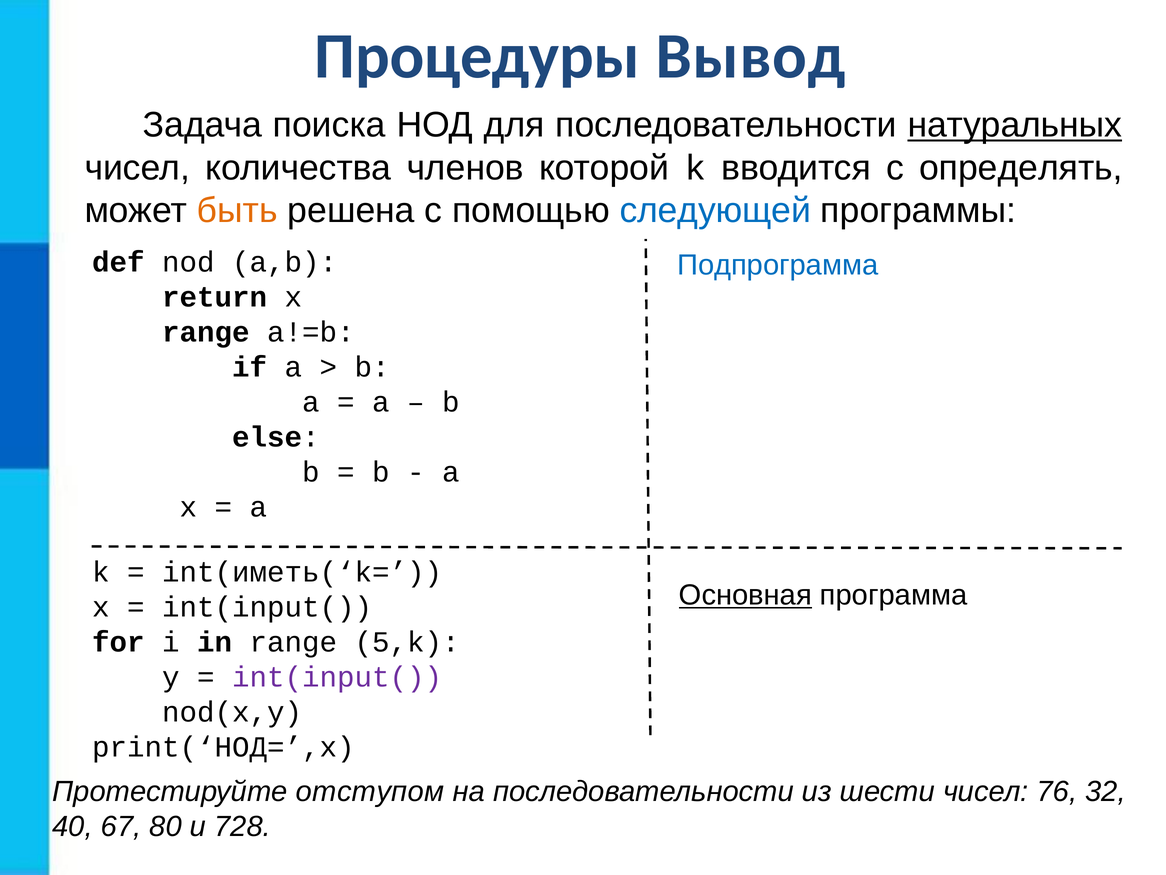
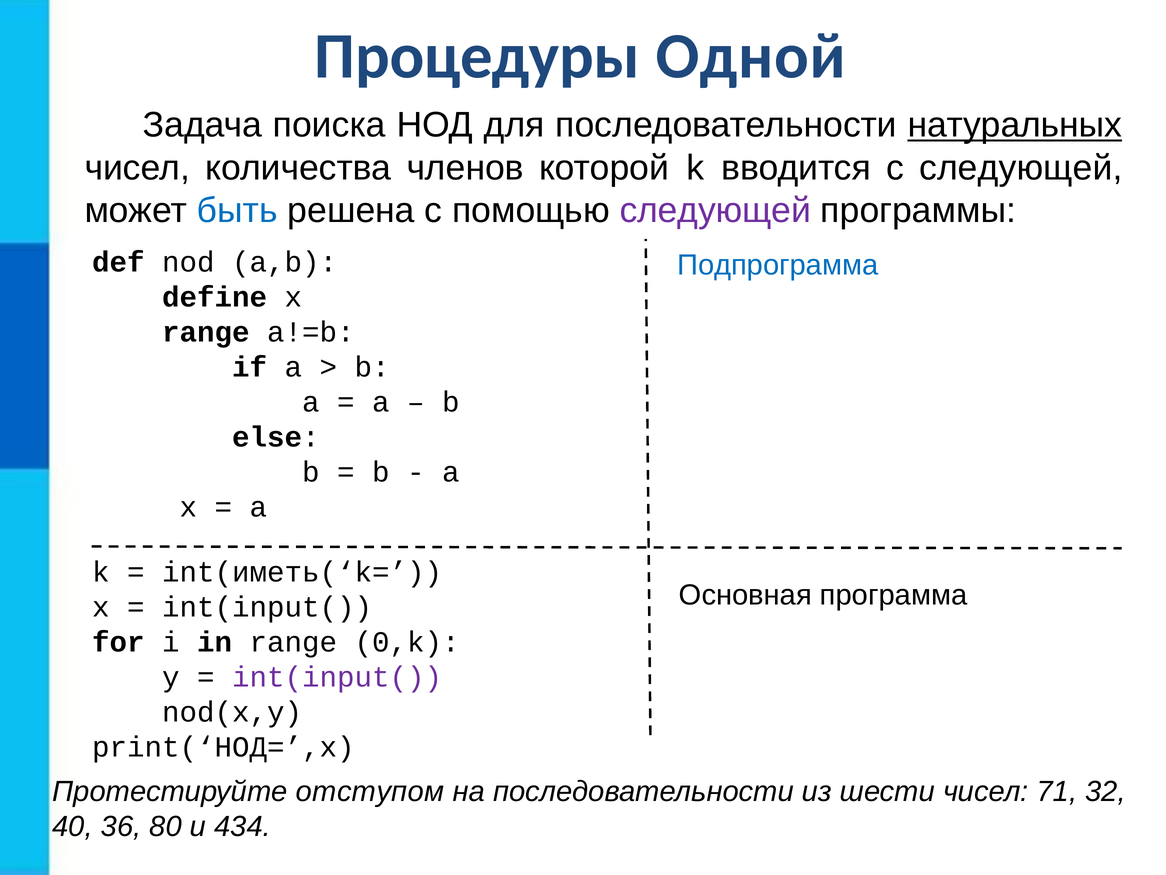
Вывод: Вывод -> Одной (751, 56)
с определять: определять -> следующей (1021, 168)
быть colour: orange -> blue (237, 211)
следующей colour: blue -> purple (715, 211)
return: return -> define (215, 297)
Основная underline: present -> none (745, 595)
5,k: 5,k -> 0,k (407, 642)
76: 76 -> 71 (1057, 791)
67: 67 -> 36 (121, 826)
728: 728 -> 434 (243, 826)
